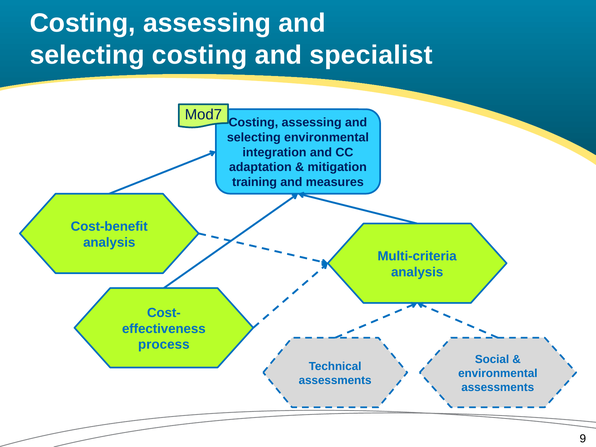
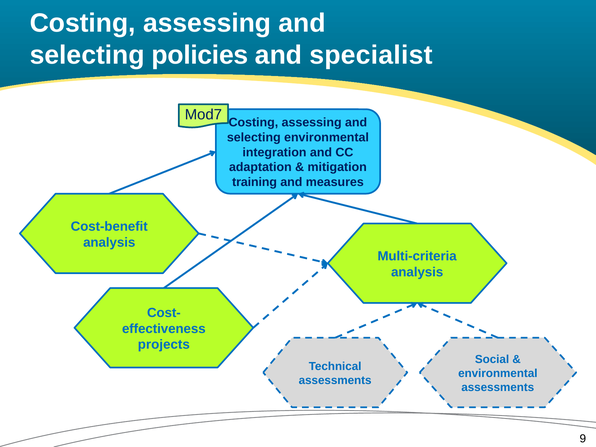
selecting costing: costing -> policies (200, 55)
process: process -> projects (164, 345)
